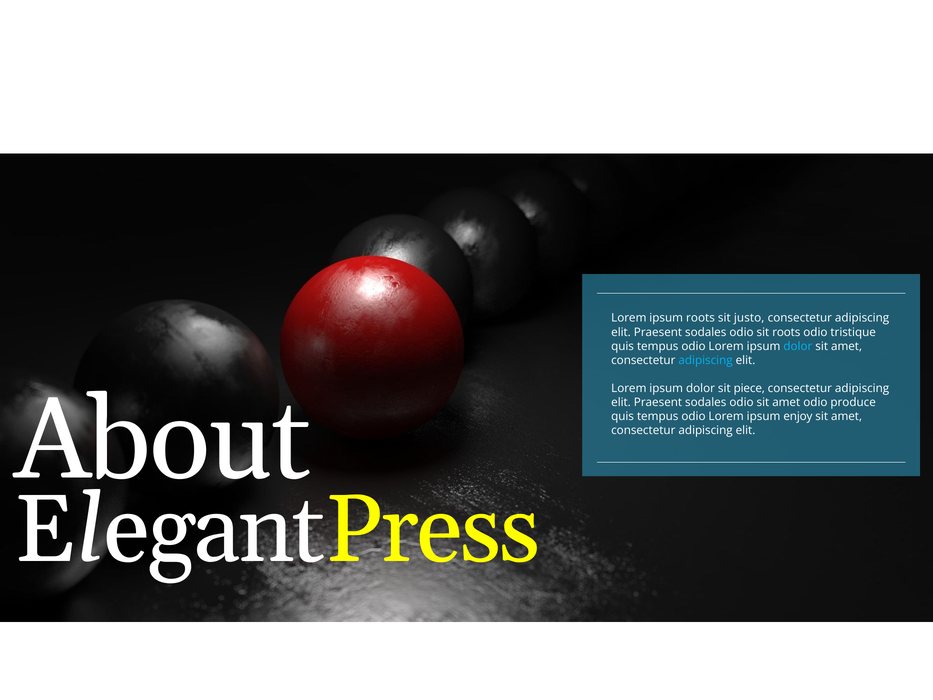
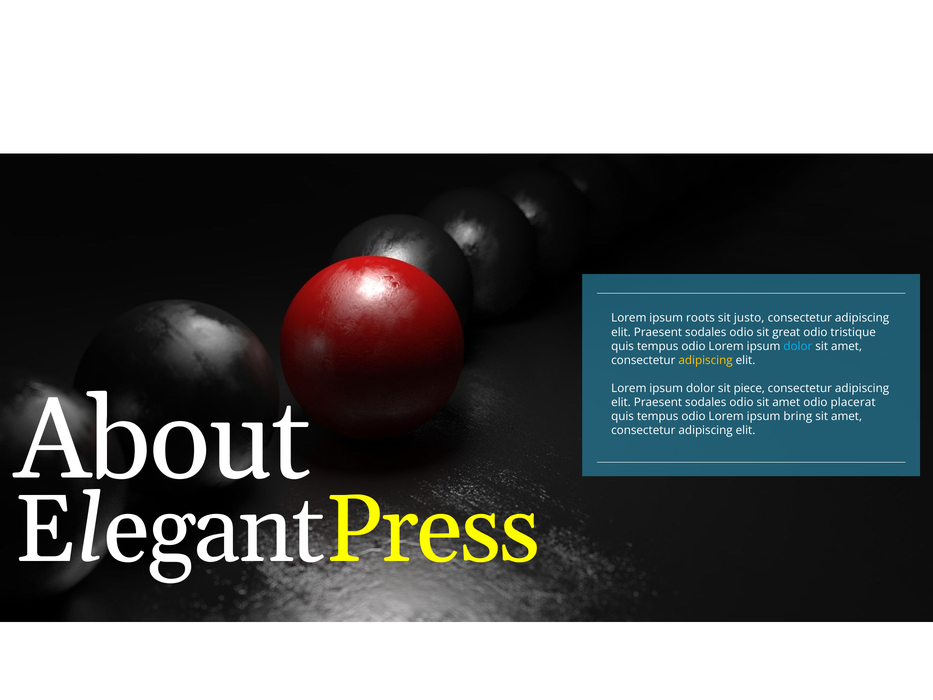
sit roots: roots -> great (786, 332)
adipiscing colour: light blue -> yellow (706, 360)
produce: produce -> placerat (853, 402)
enjoy: enjoy -> bring (798, 416)
